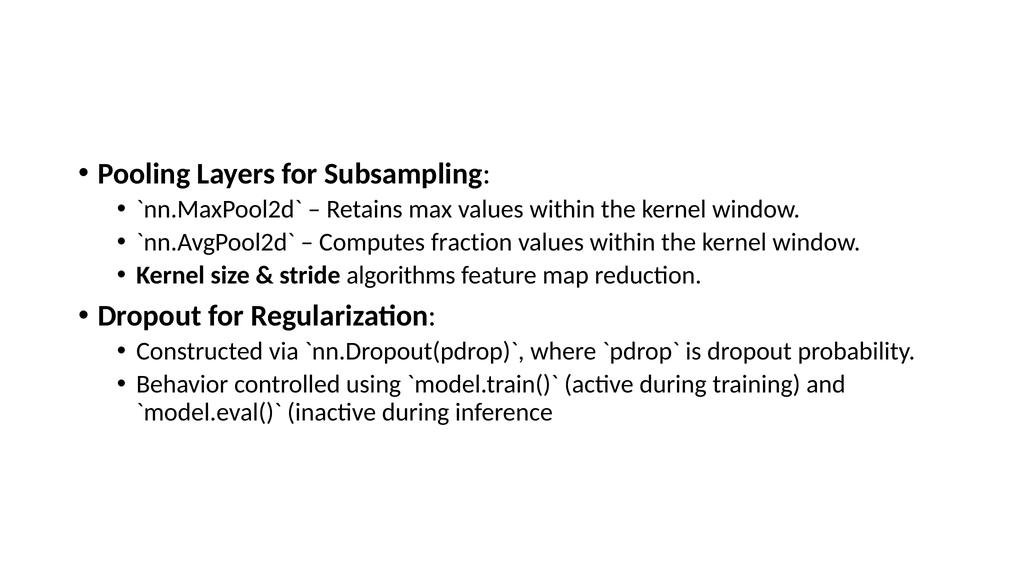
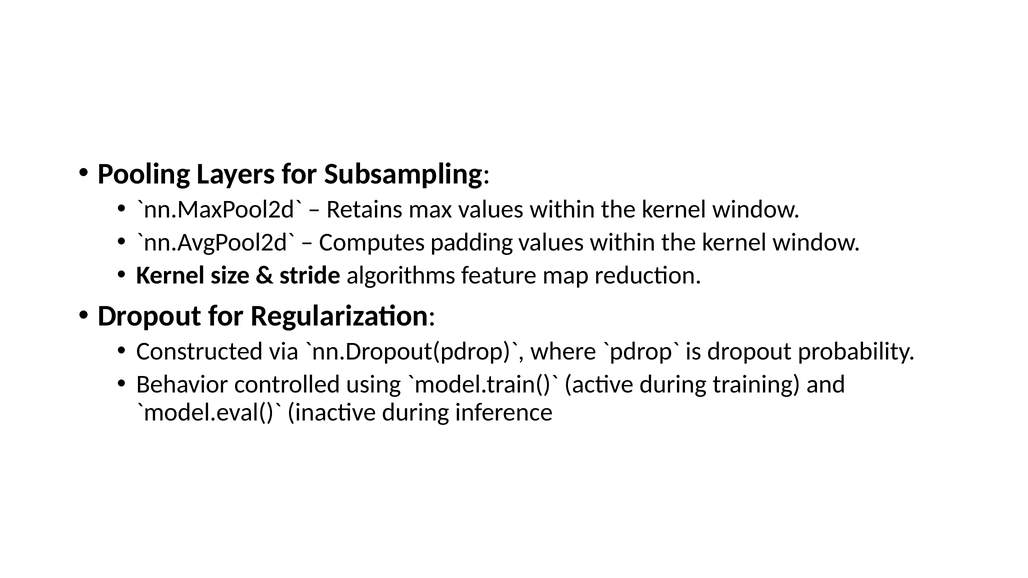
fraction: fraction -> padding (472, 242)
